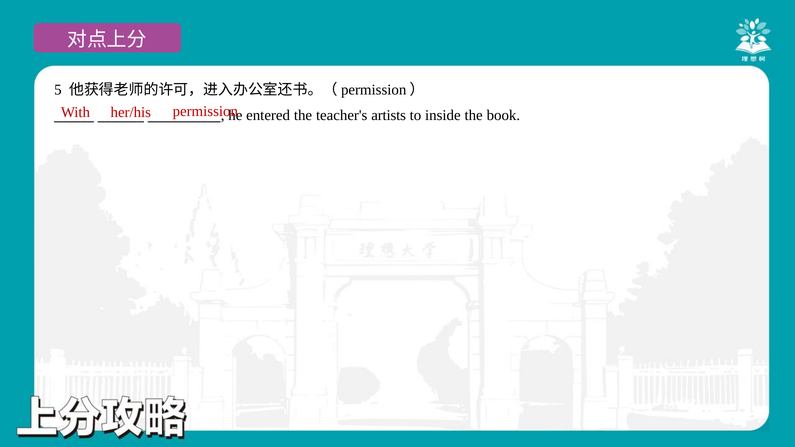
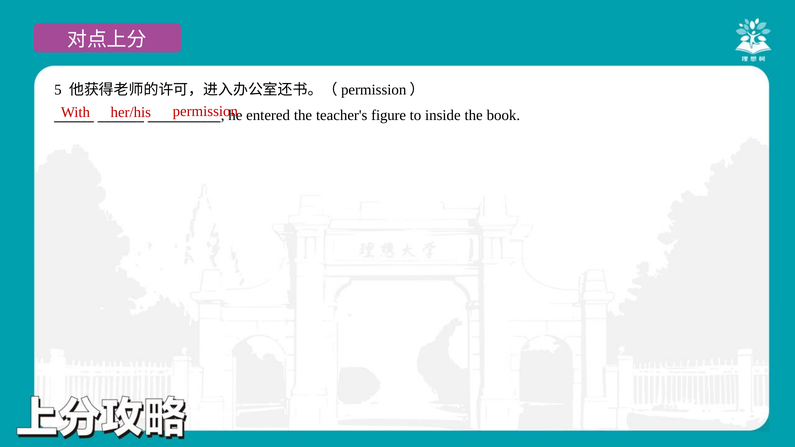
artists: artists -> figure (389, 116)
